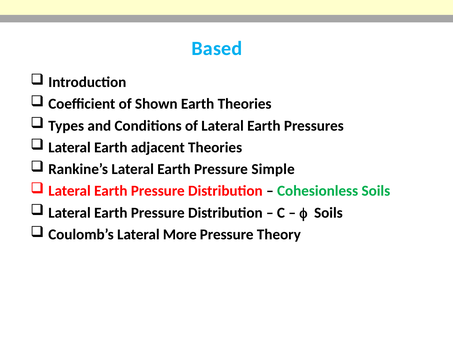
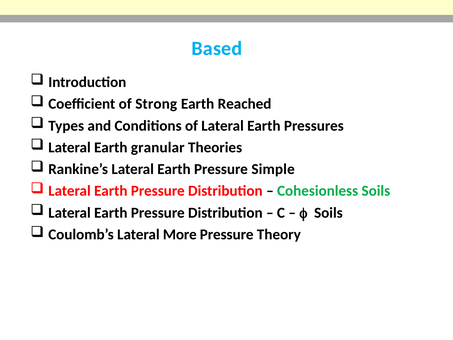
Shown: Shown -> Strong (156, 104)
Earth Theories: Theories -> Reached (245, 104)
adjacent: adjacent -> granular (158, 147)
